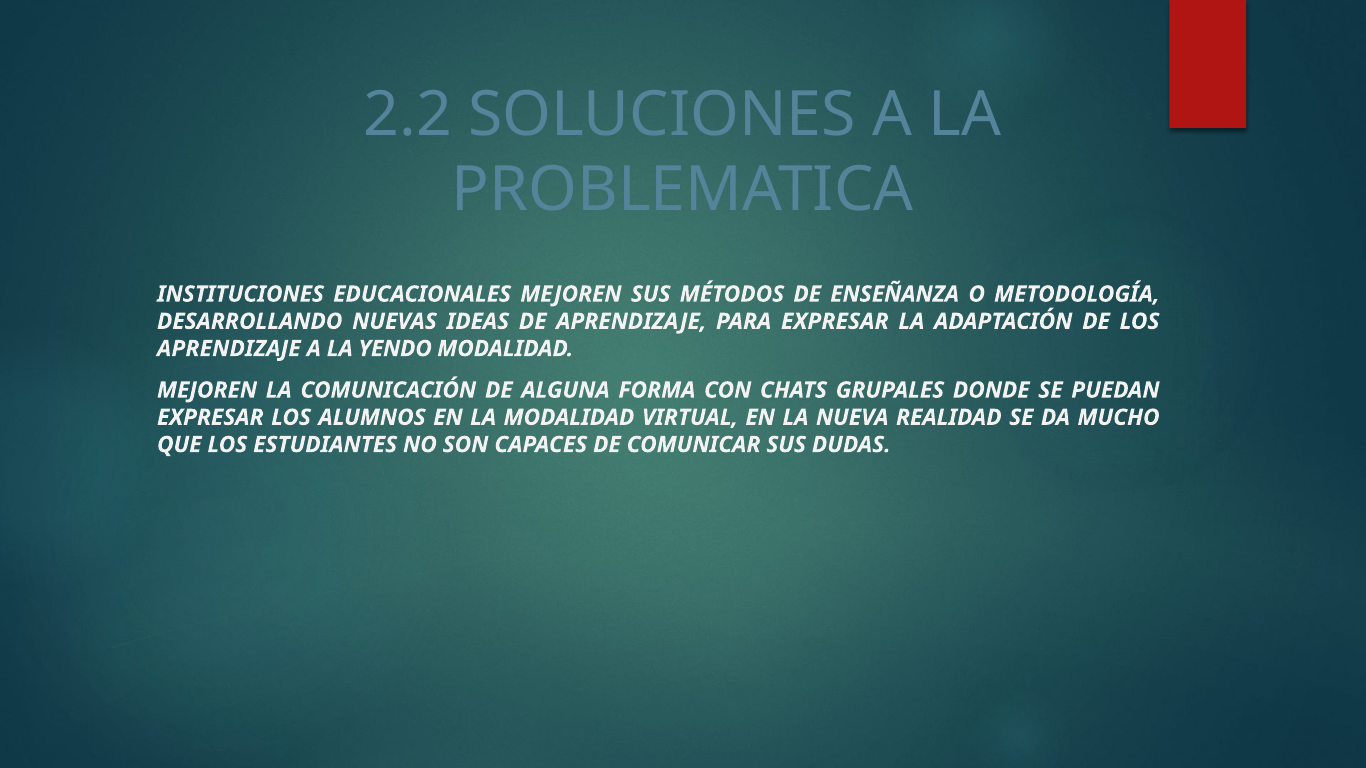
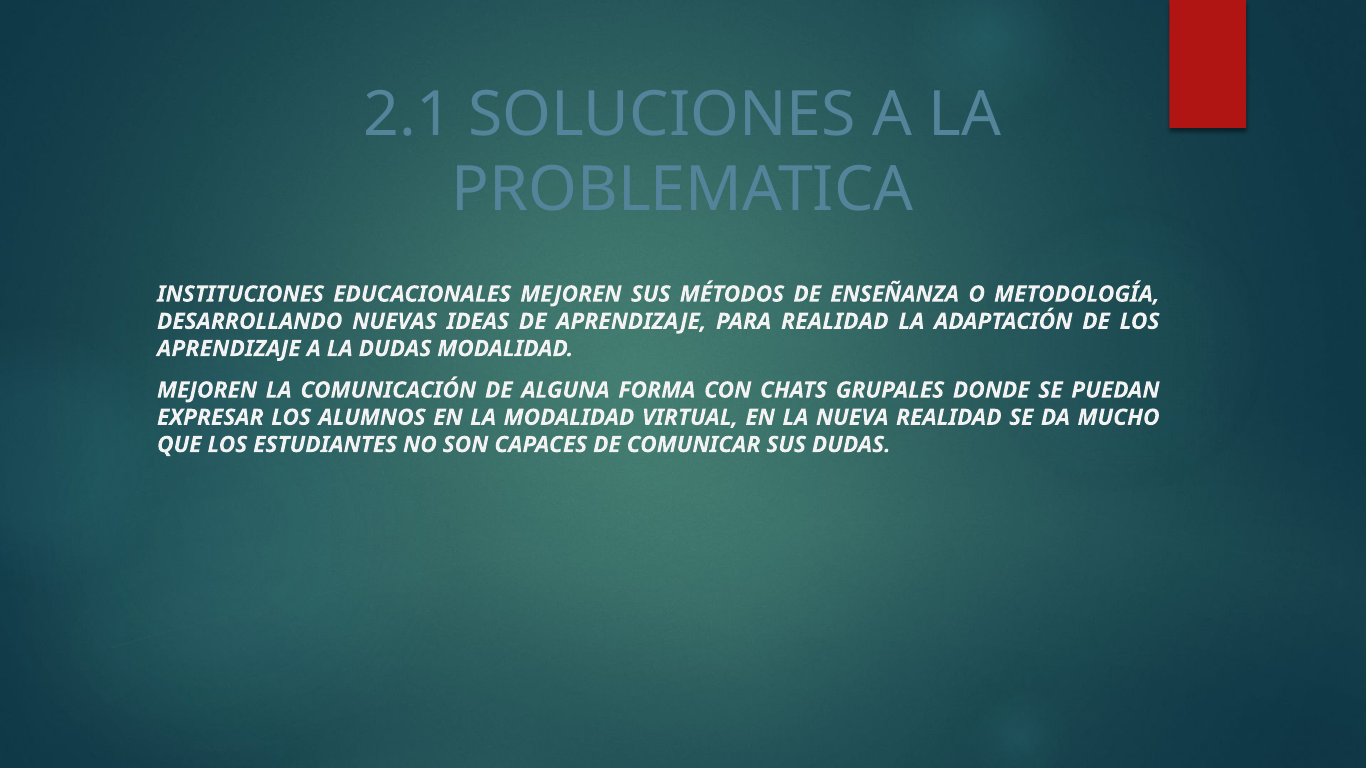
2.2: 2.2 -> 2.1 (408, 115)
PARA EXPRESAR: EXPRESAR -> REALIDAD (835, 322)
LA YENDO: YENDO -> DUDAS (395, 349)
